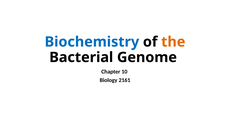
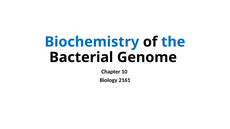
the colour: orange -> blue (173, 42)
